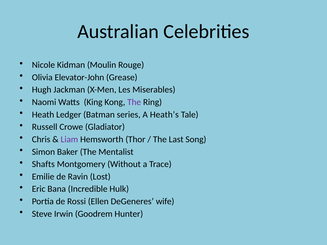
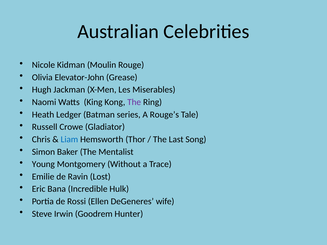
Heath’s: Heath’s -> Rouge’s (164, 115)
Liam colour: purple -> blue (69, 139)
Shafts: Shafts -> Young (43, 164)
